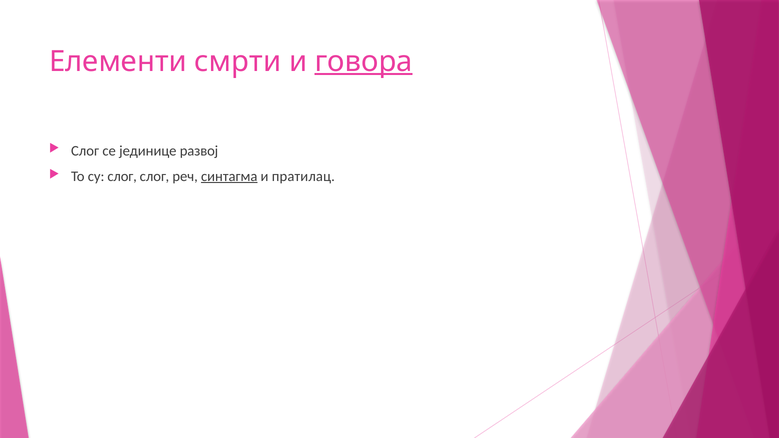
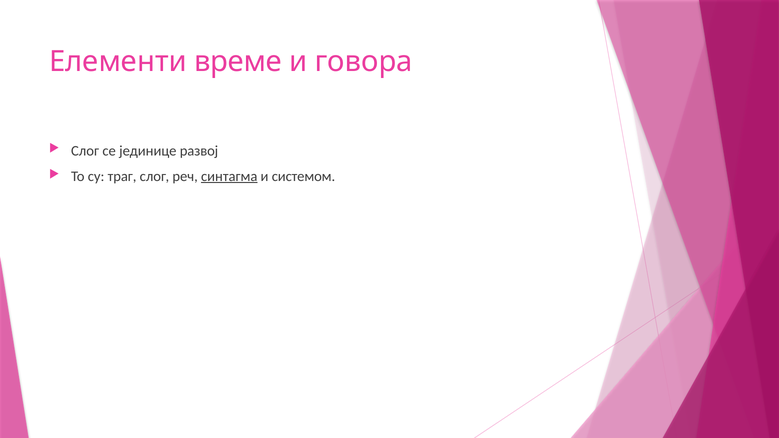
смрти: смрти -> време (238, 61)
говора underline: present -> none (364, 61)
су слог: слог -> траг (122, 176)
пратилац: пратилац -> системом (303, 176)
